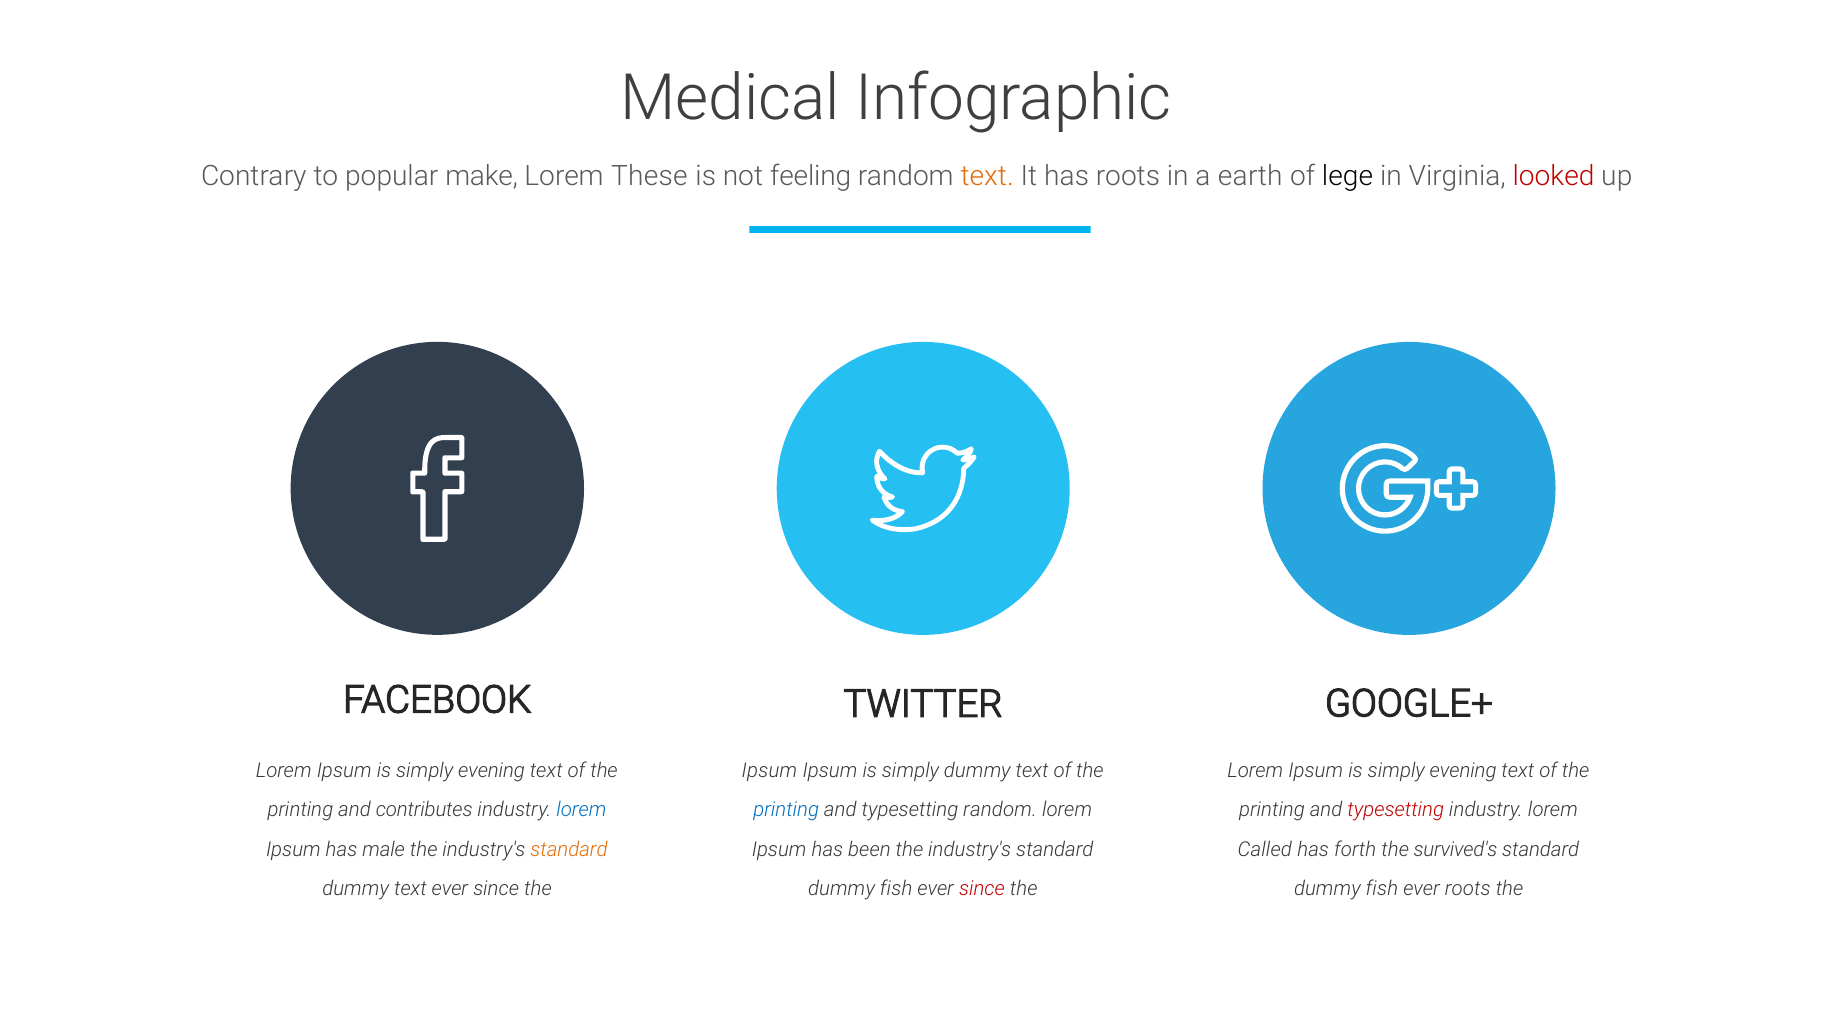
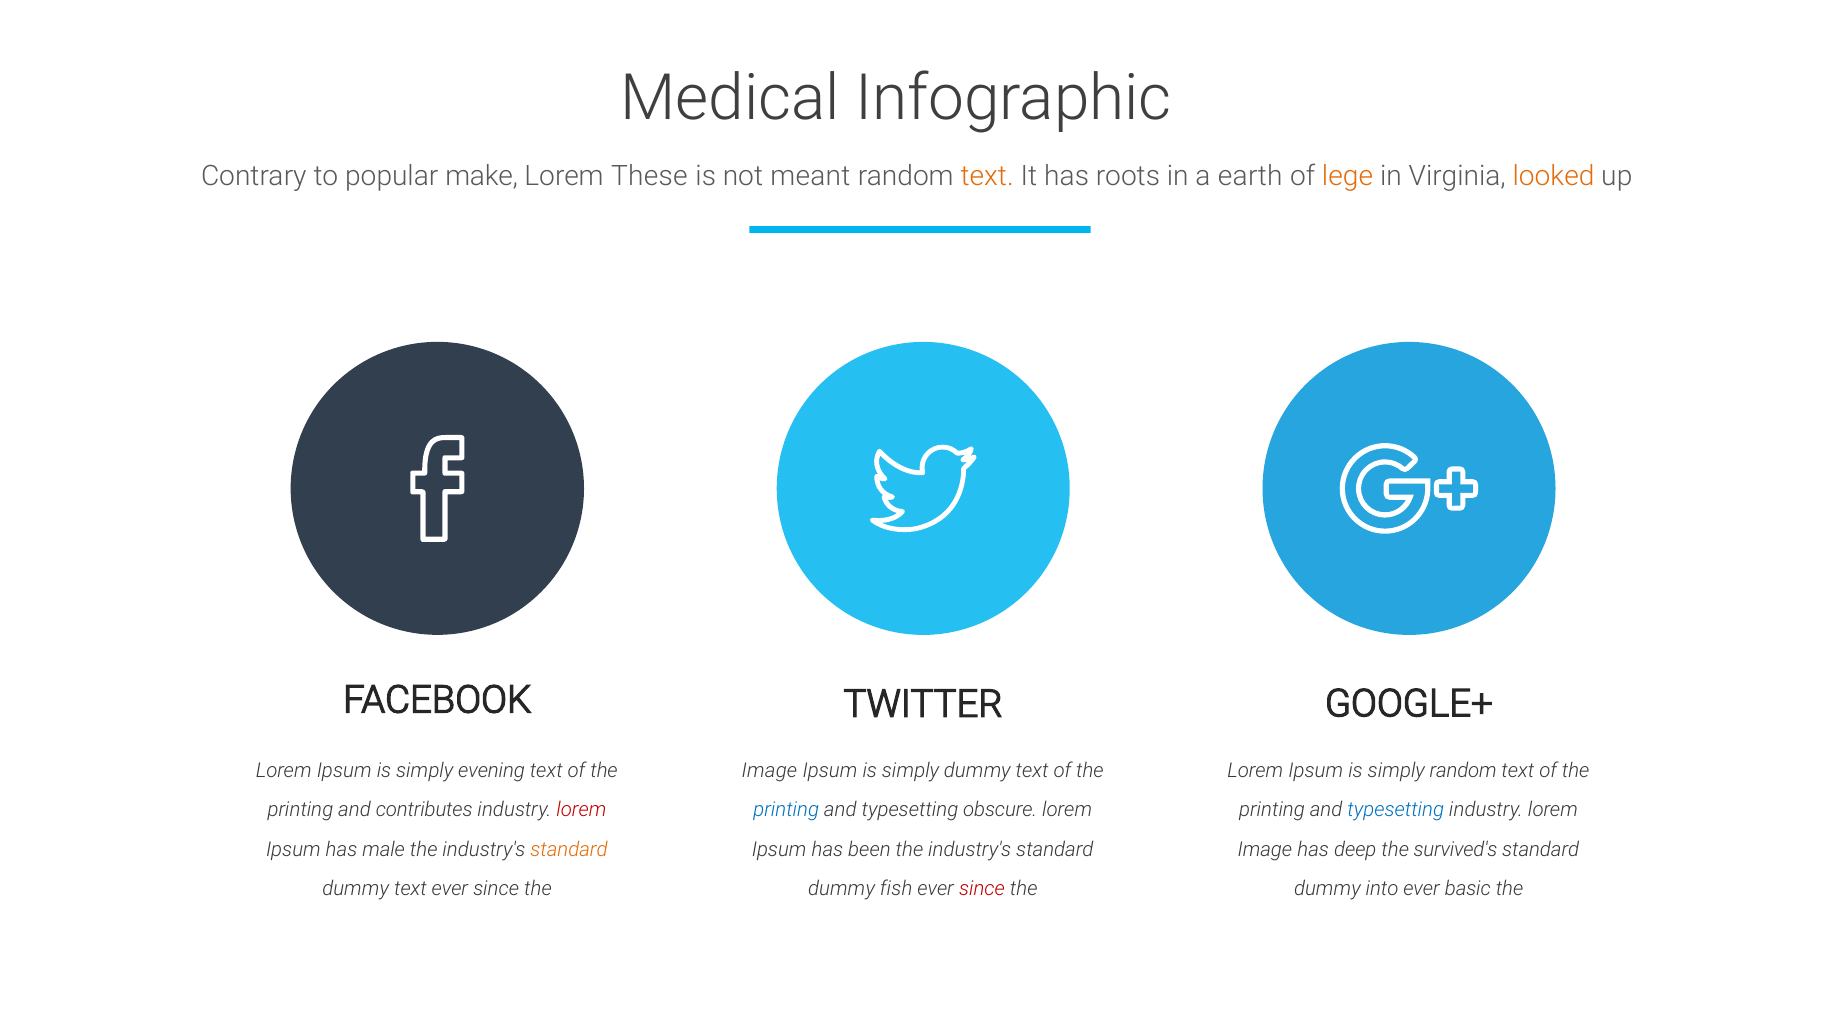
feeling: feeling -> meant (810, 176)
lege colour: black -> orange (1348, 176)
looked colour: red -> orange (1554, 176)
Ipsum: Ipsum -> Image (769, 771)
evening: evening -> random (1463, 771)
lorem colour: blue -> red (581, 810)
typesetting random: random -> obscure (1000, 810)
typesetting colour: red -> blue (1396, 810)
Called: Called -> Image (1265, 849)
forth: forth -> deep (1355, 849)
fish: fish -> into (1382, 888)
ever roots: roots -> basic (1468, 888)
